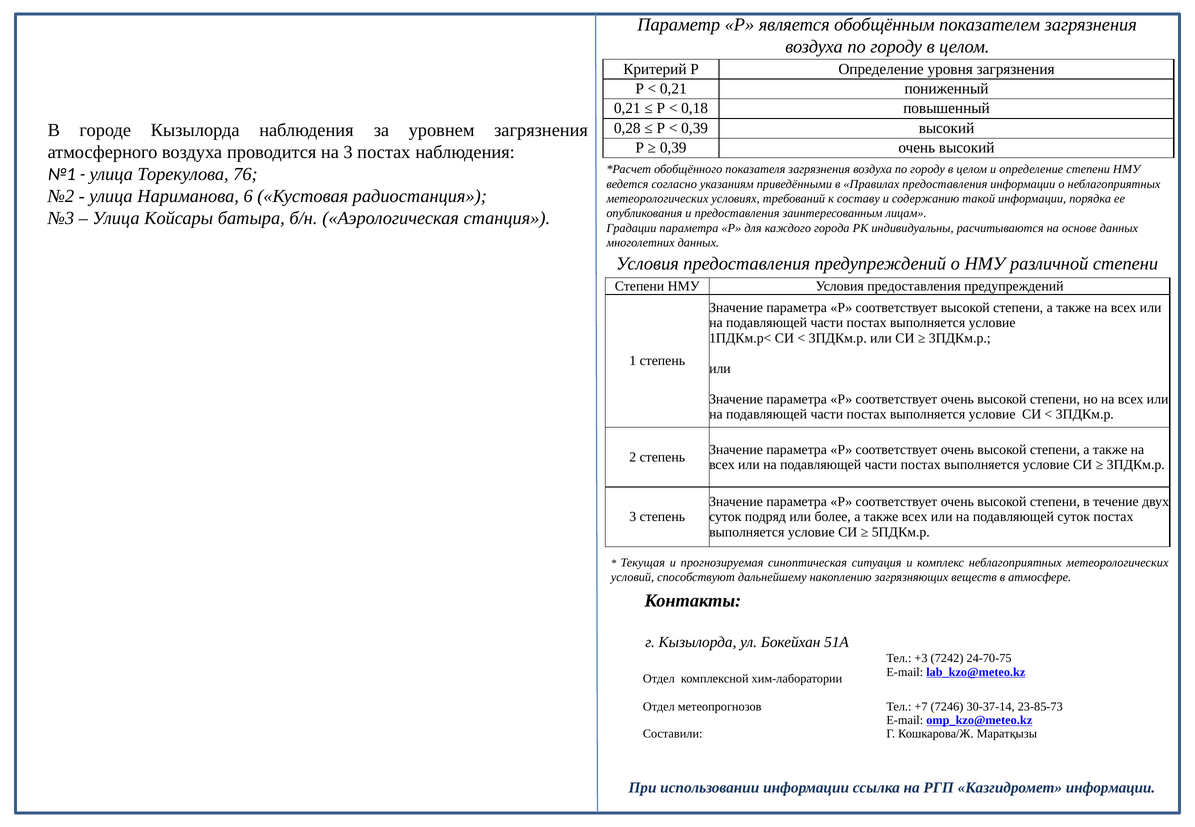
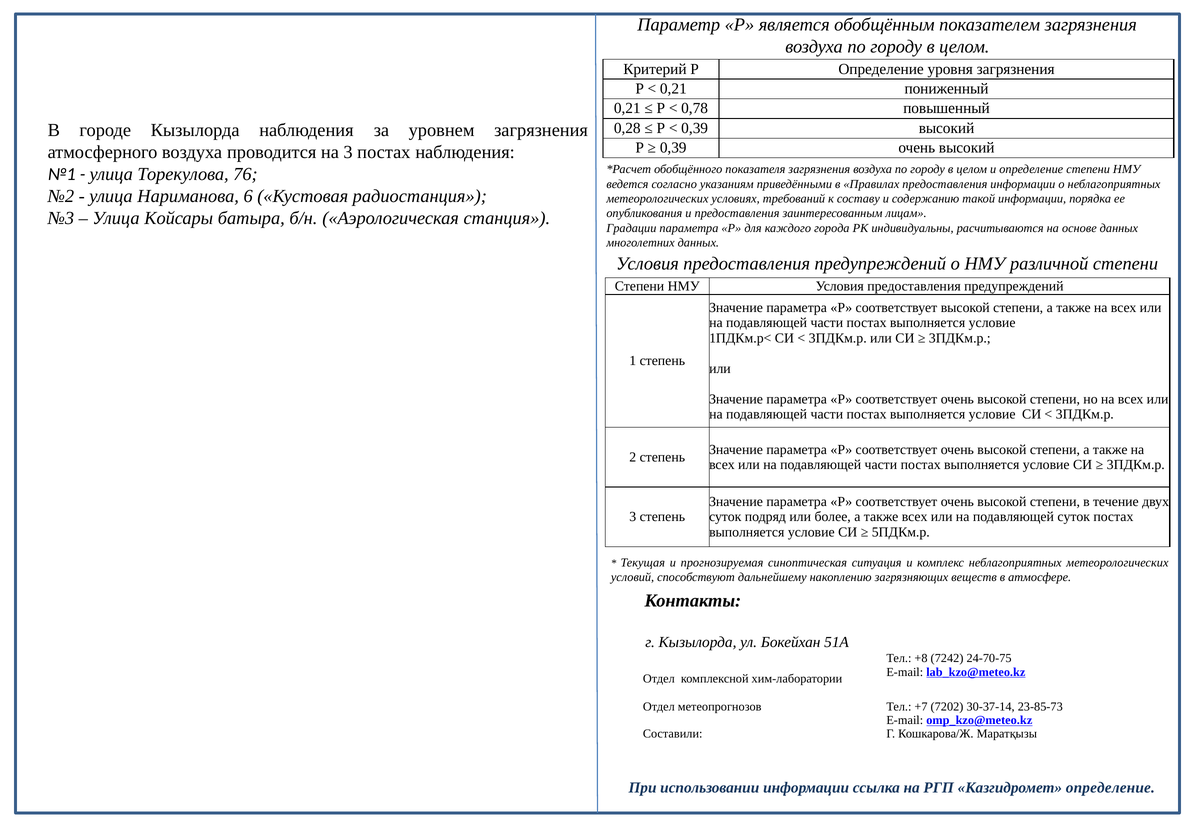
0,18: 0,18 -> 0,78 (695, 108)
+3: +3 -> +8 (921, 659)
7246: 7246 -> 7202 (947, 707)
Казгидромет информации: информации -> определение (1110, 788)
